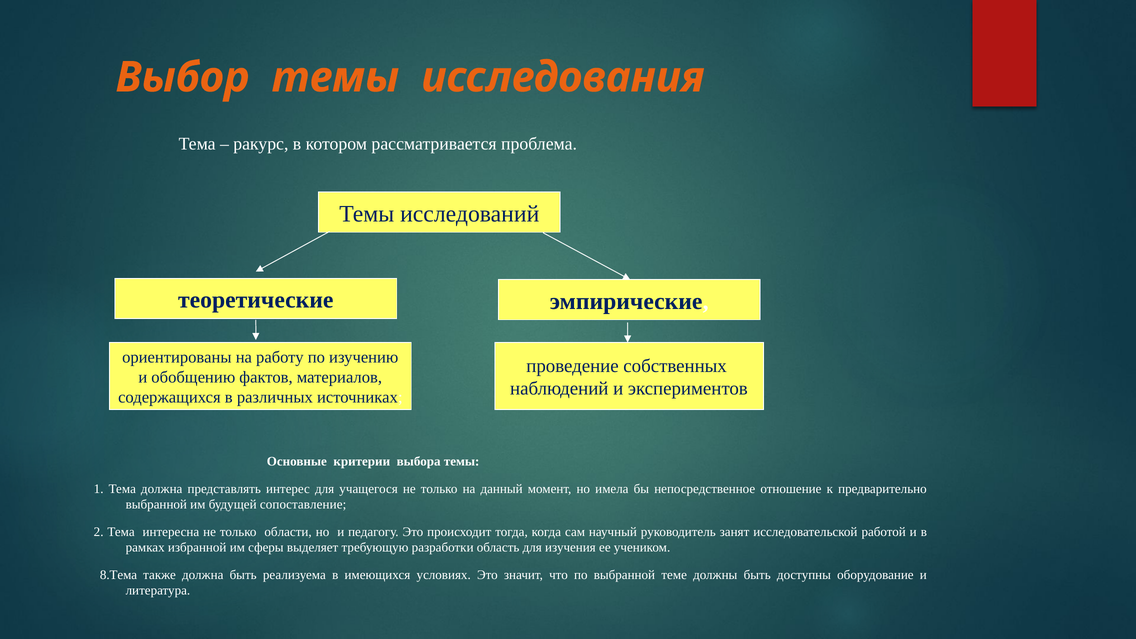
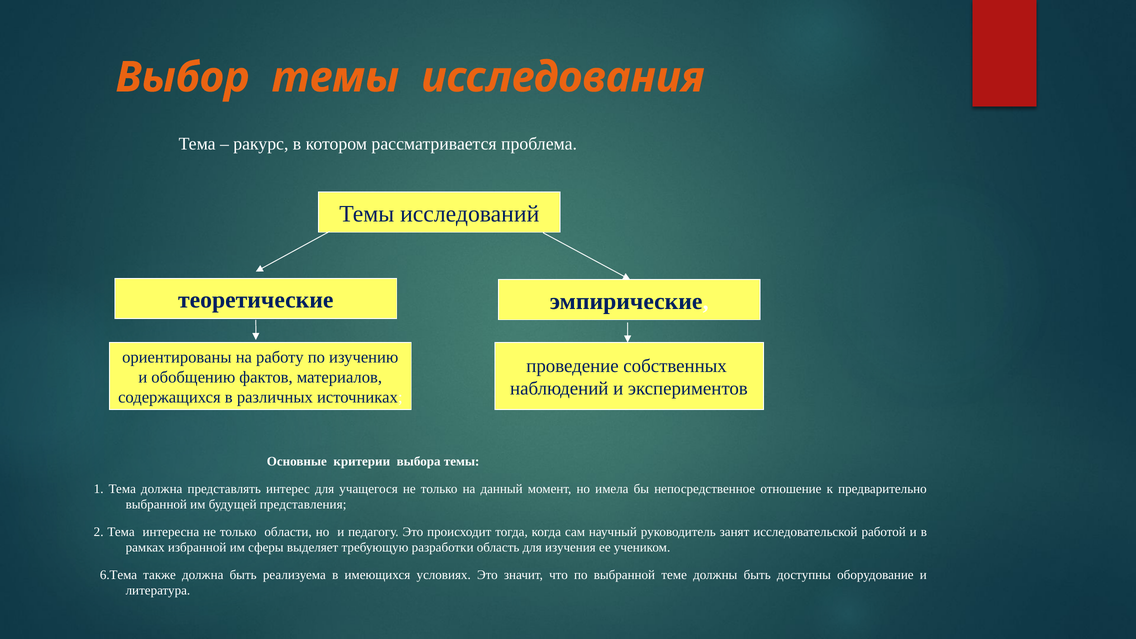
сопоставление: сопоставление -> представления (303, 504)
8.Тема: 8.Тема -> 6.Тема (119, 575)
